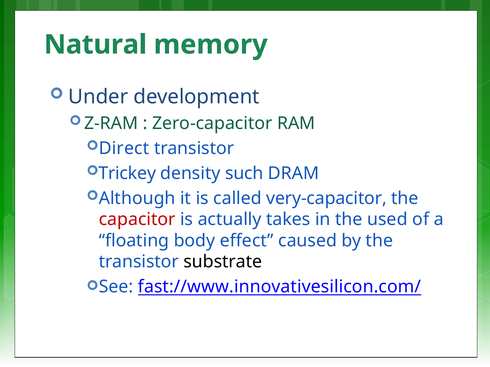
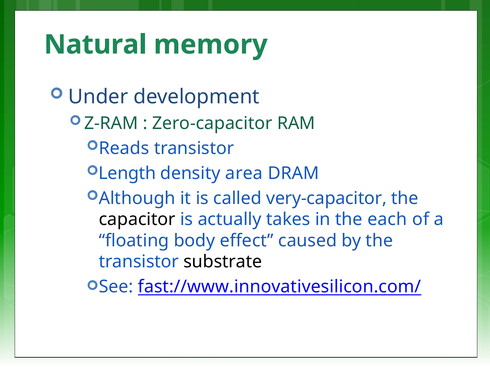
Direct: Direct -> Reads (124, 148)
Trickey: Trickey -> Length (127, 173)
such: such -> area (244, 173)
capacitor colour: red -> black (137, 220)
used: used -> each (387, 220)
